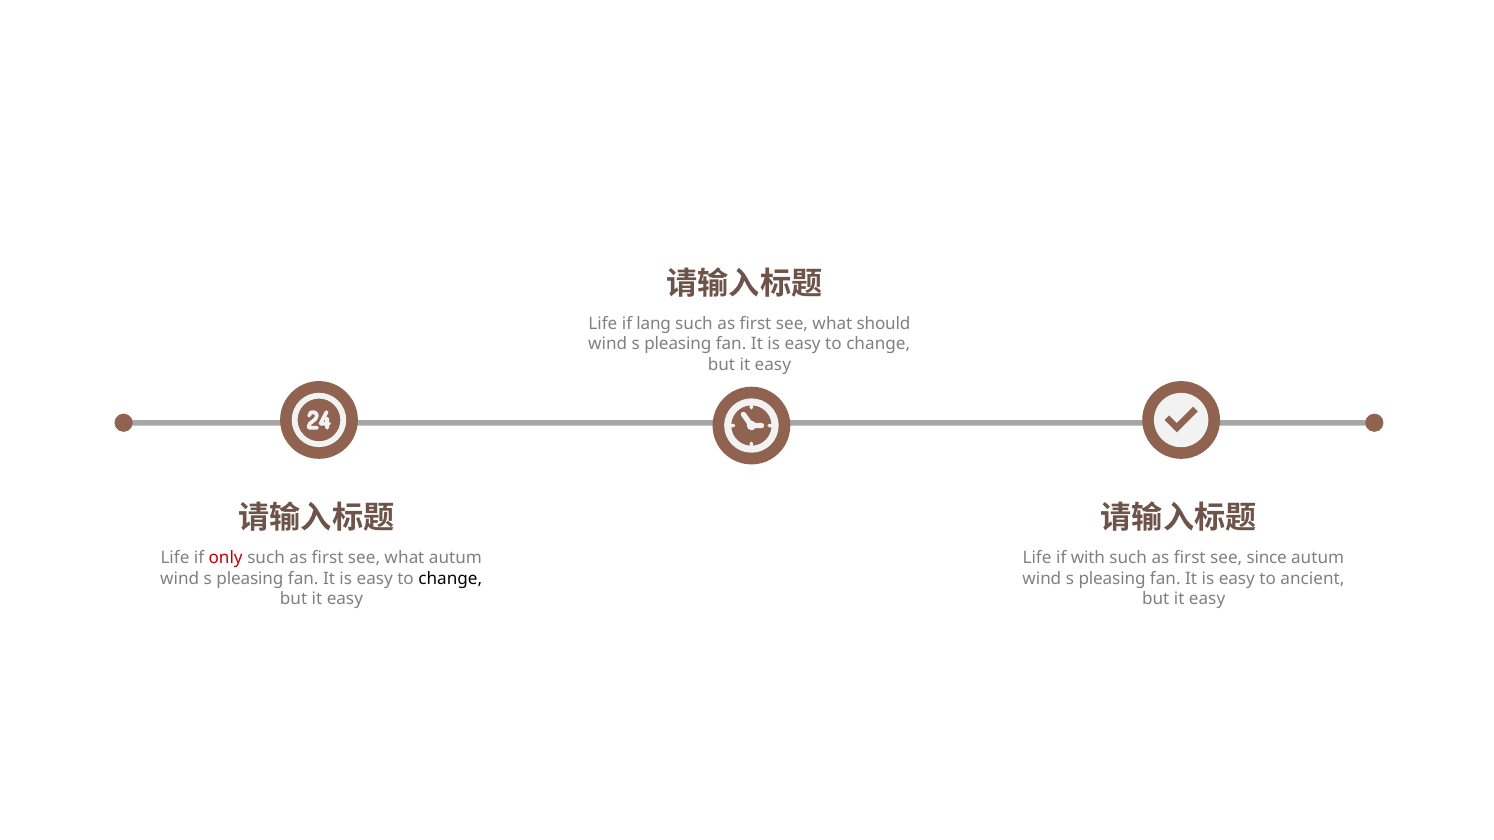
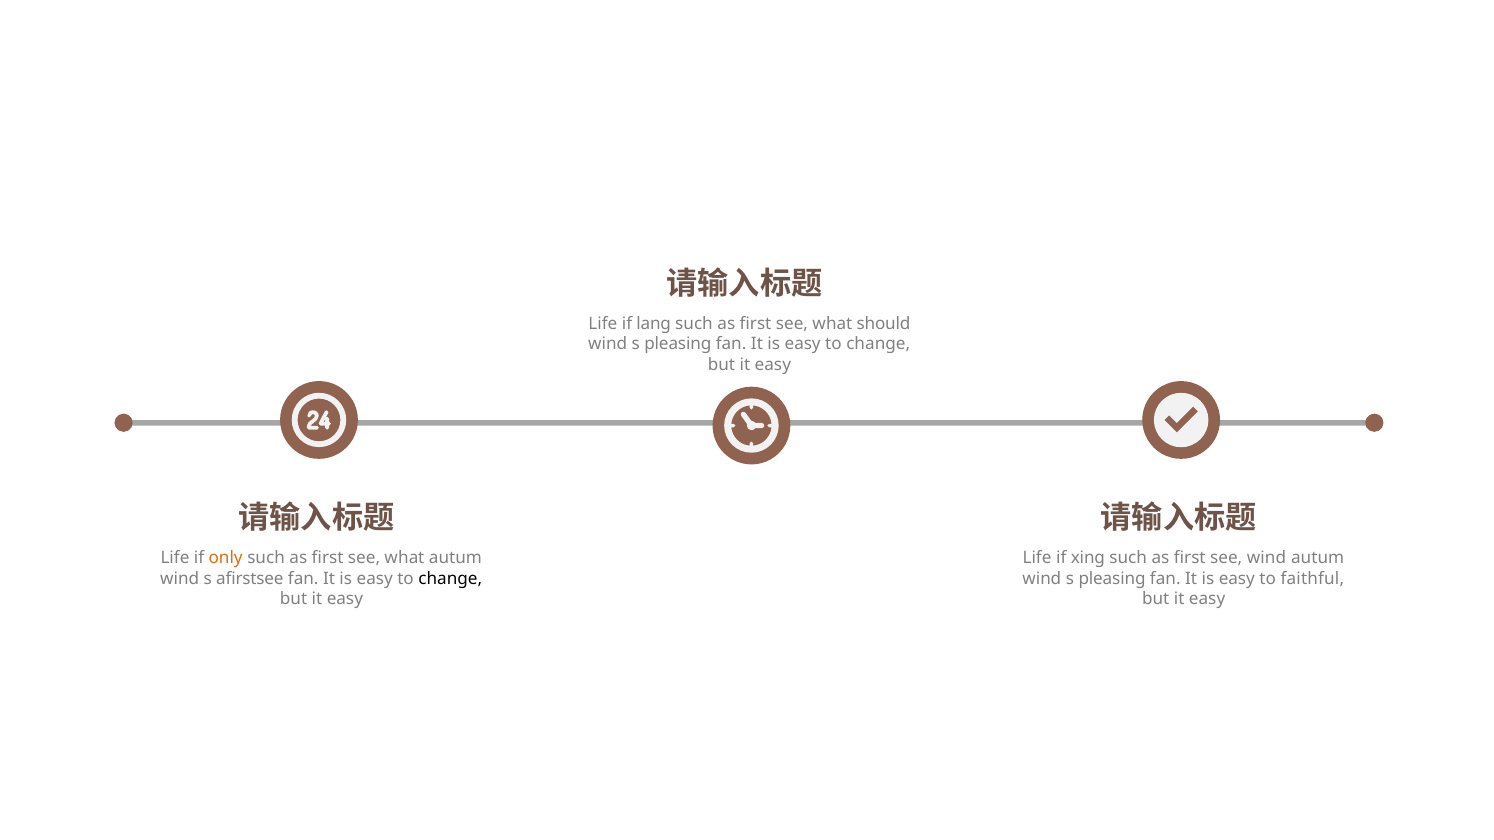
only colour: red -> orange (226, 558)
with: with -> xing (1088, 558)
see since: since -> wind (1267, 558)
pleasing: pleasing -> afirstsee (250, 579)
ancient: ancient -> faithful (1312, 579)
